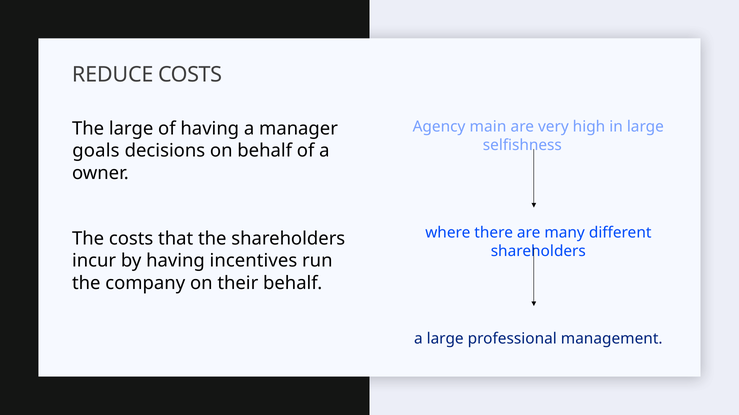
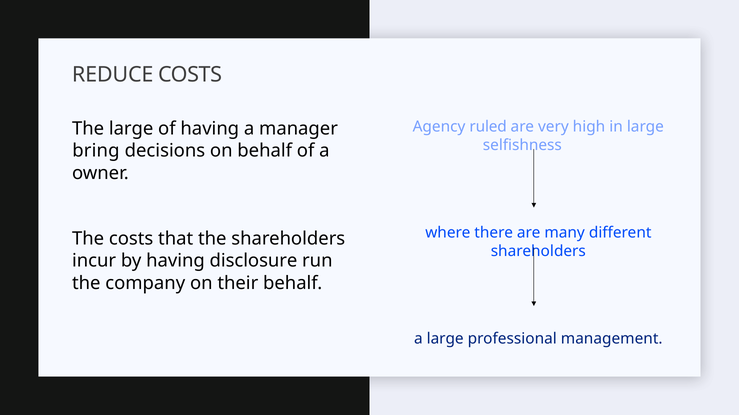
main: main -> ruled (488, 127)
goals: goals -> bring (96, 151)
incentives: incentives -> disclosure (253, 261)
